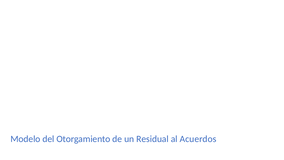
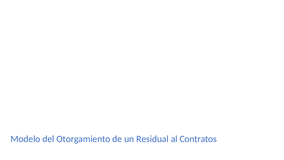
Acuerdos: Acuerdos -> Contratos (198, 139)
